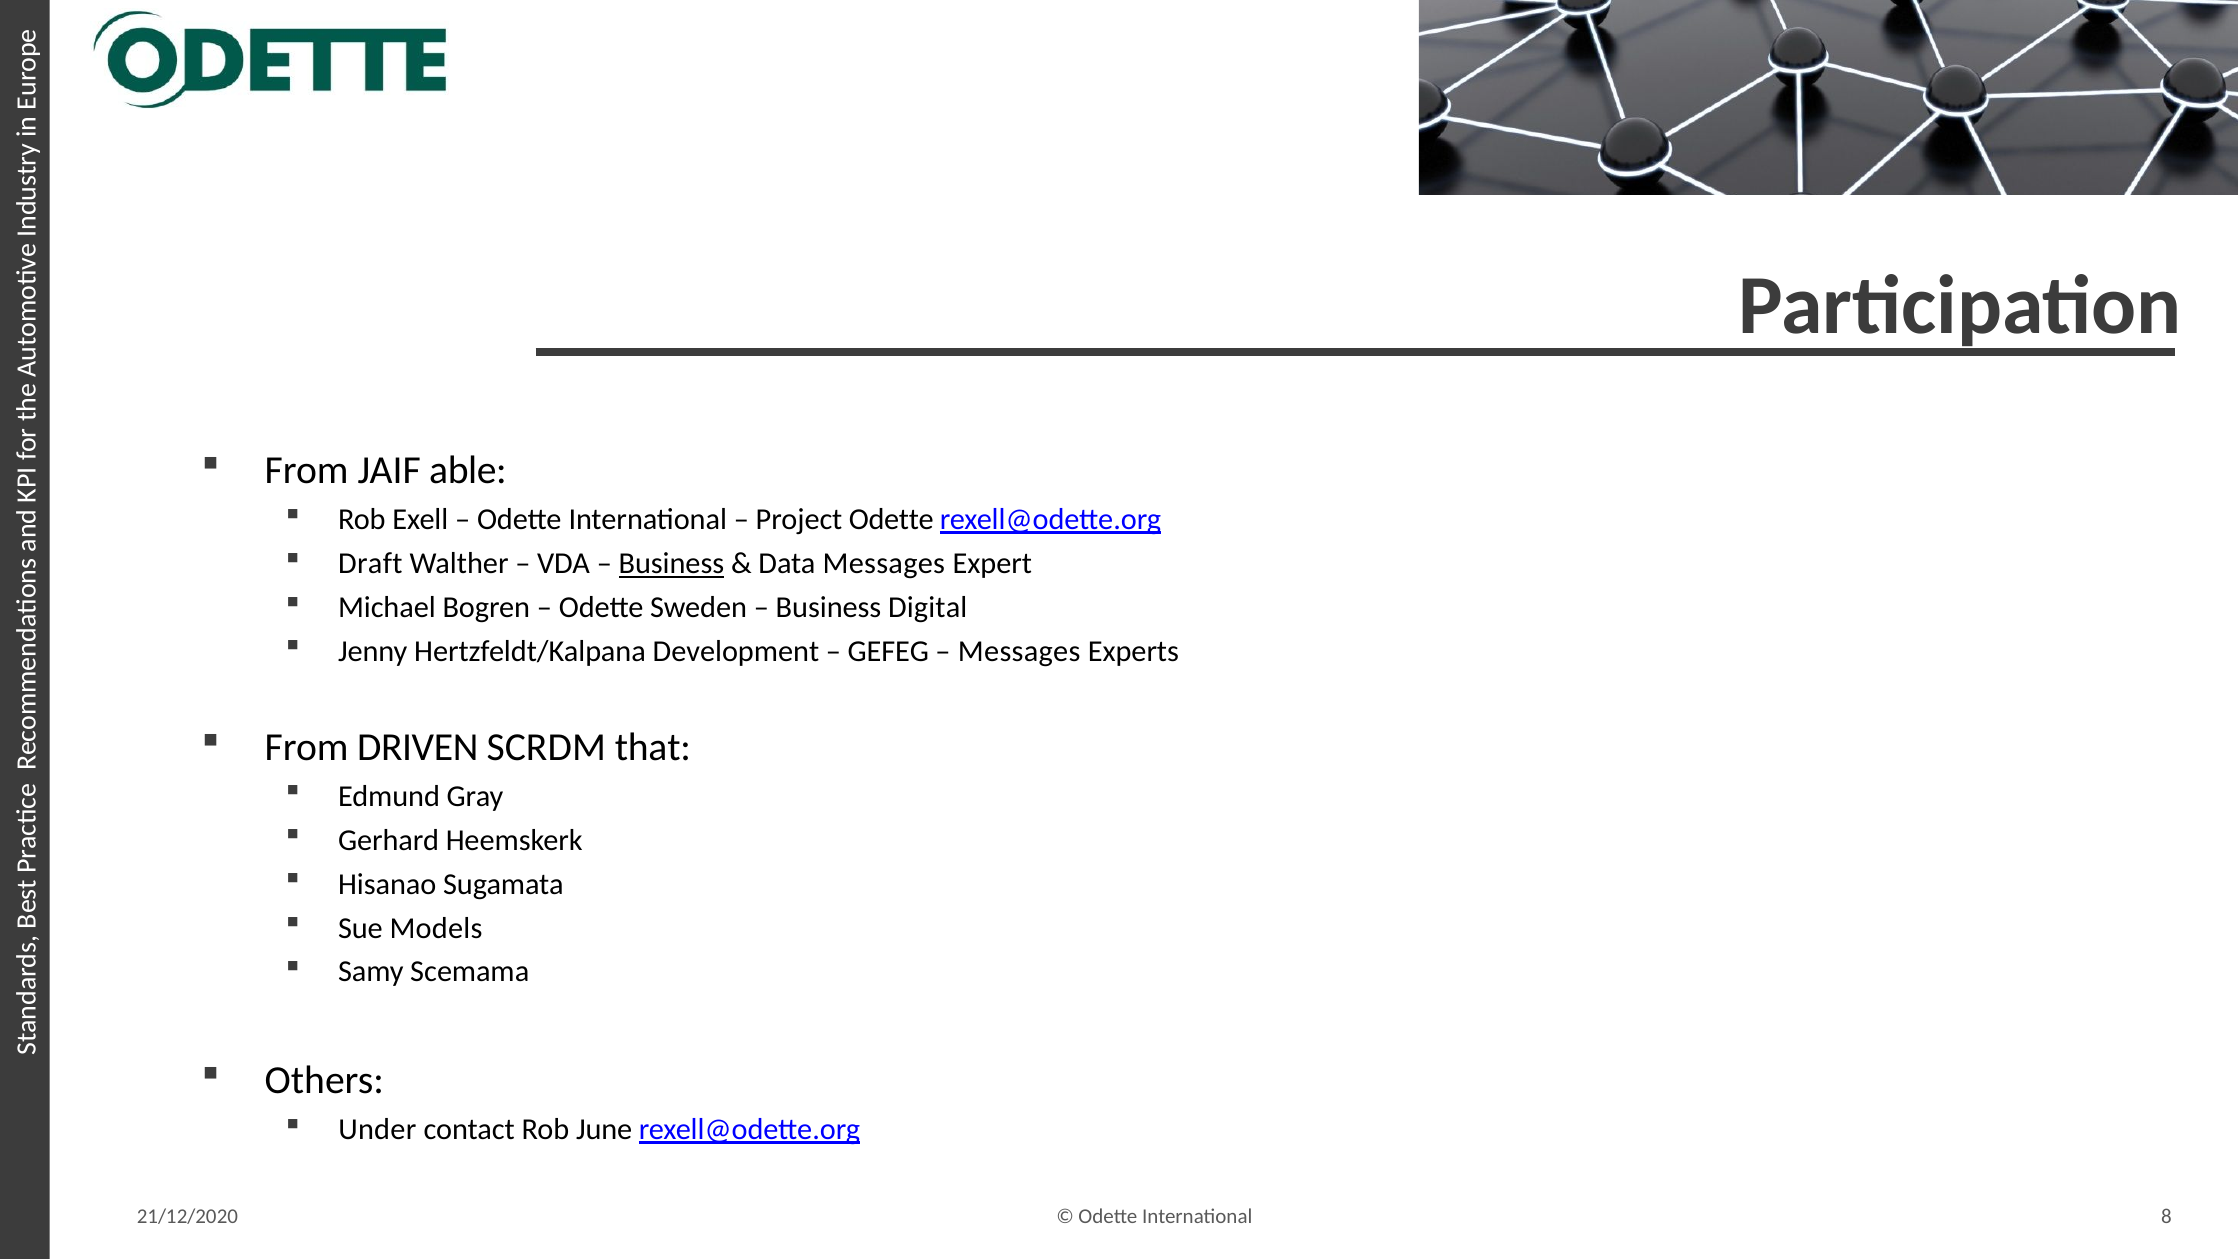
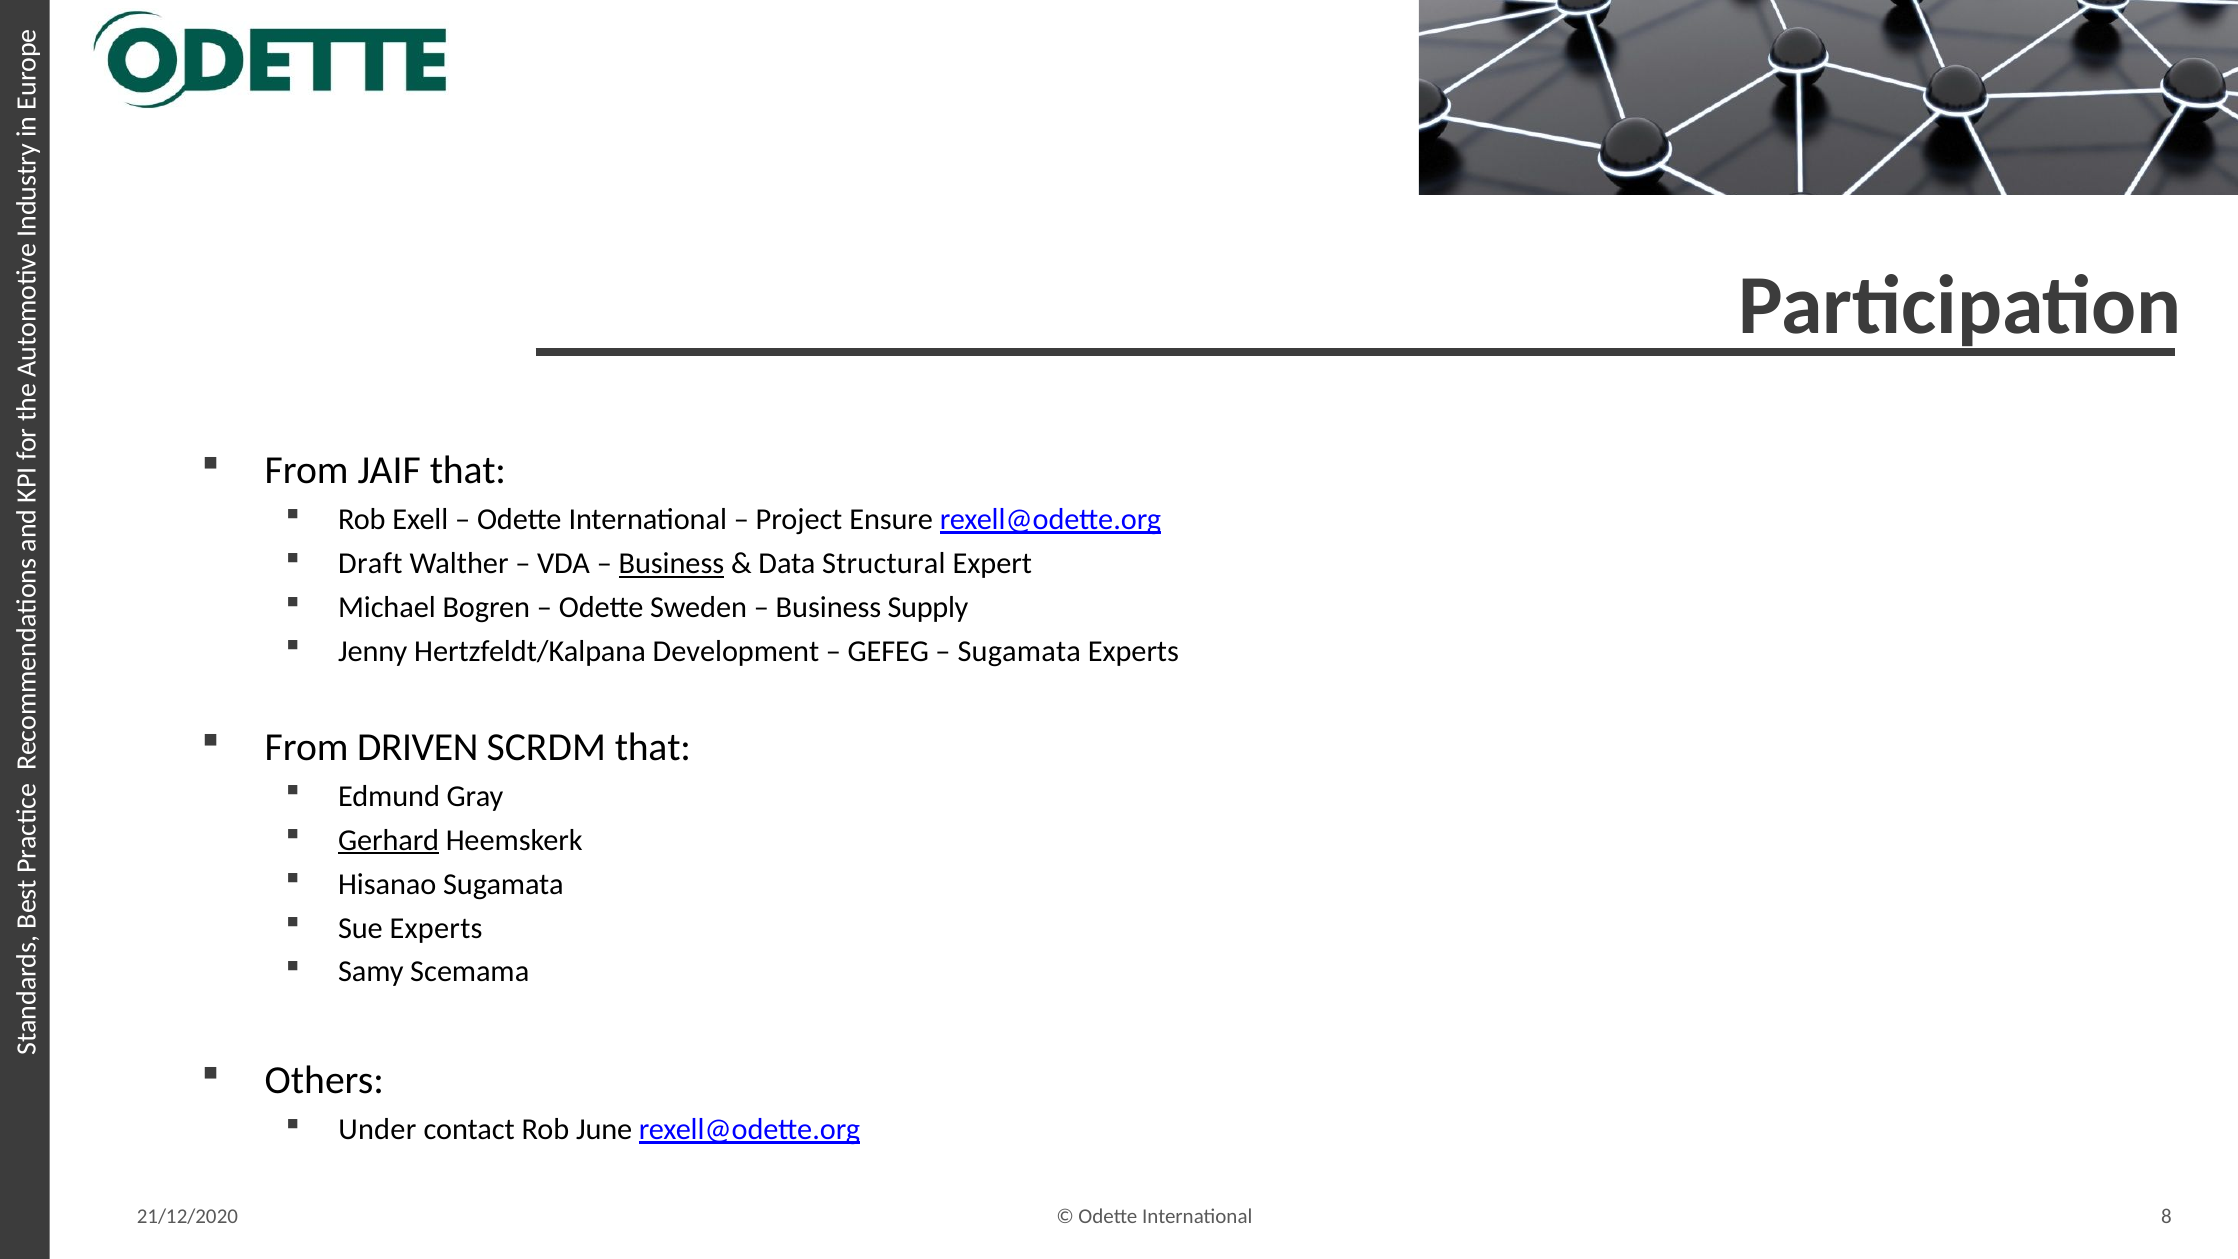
JAIF able: able -> that (468, 471)
Project Odette: Odette -> Ensure (891, 520)
Data Messages: Messages -> Structural (884, 564)
Digital: Digital -> Supply (928, 608)
Messages: Messages -> Sugamata (1019, 652)
Gerhard underline: none -> present (389, 840)
Sue Models: Models -> Experts (436, 928)
